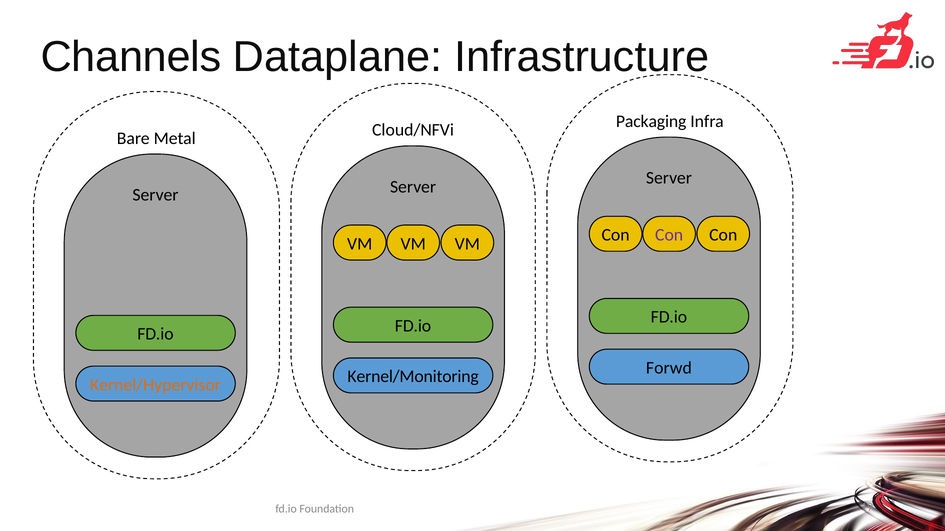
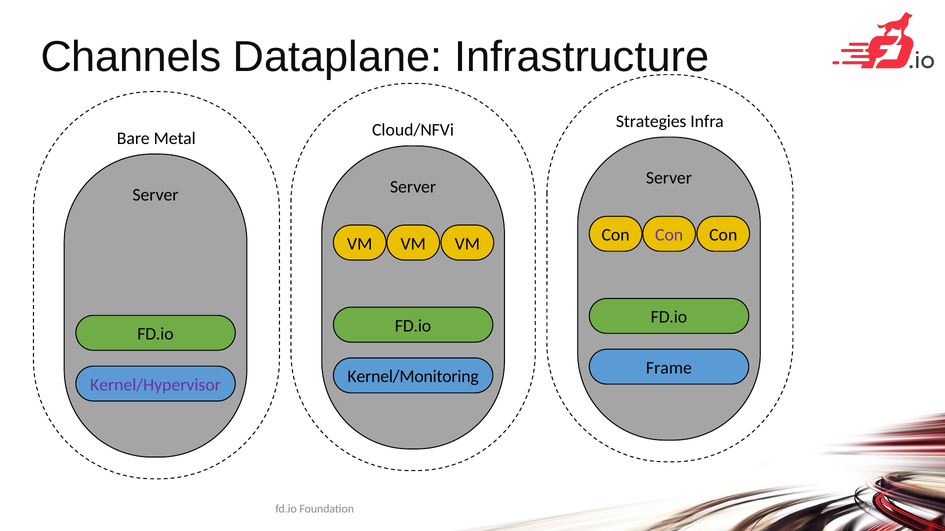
Packaging: Packaging -> Strategies (651, 122)
Forwd: Forwd -> Frame (669, 368)
Kernel/Hypervisor colour: orange -> purple (156, 385)
